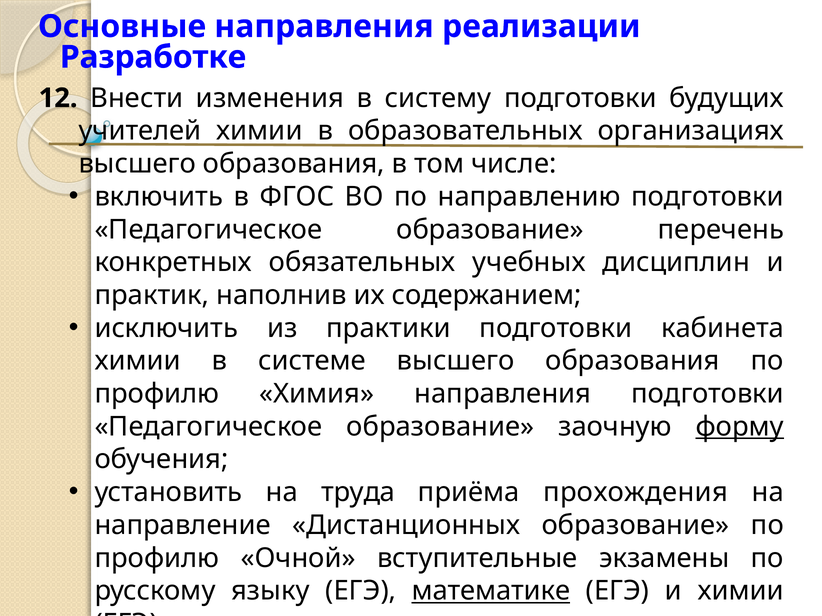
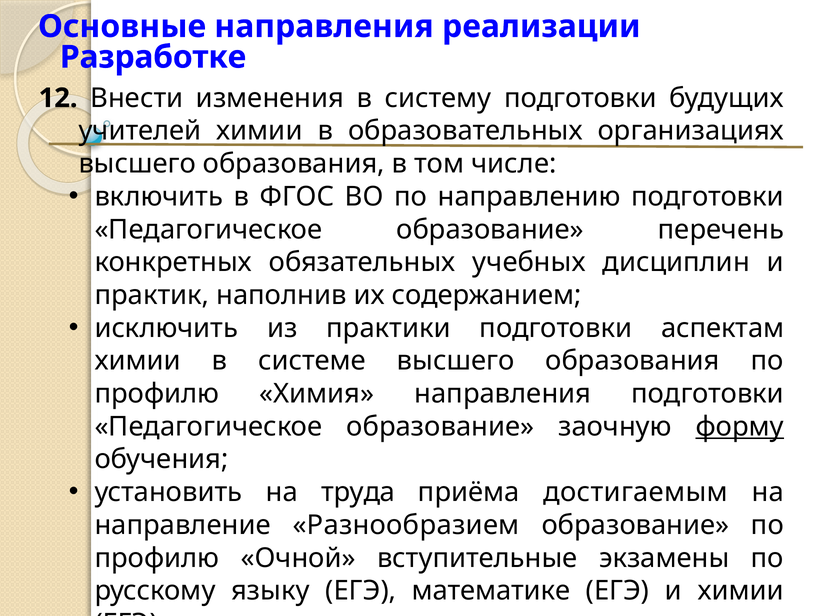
кабинета: кабинета -> аспектам (723, 328)
прохождения: прохождения -> достигаемым (636, 493)
Дистанционных: Дистанционных -> Разнообразием (406, 526)
математике underline: present -> none (491, 591)
